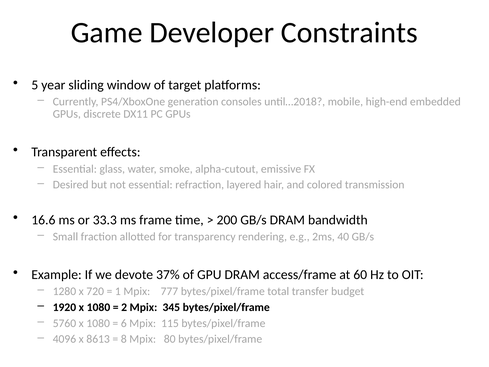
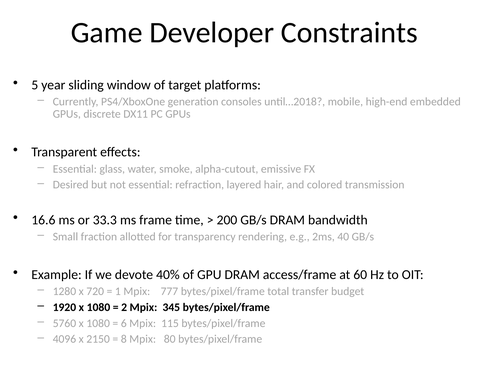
37%: 37% -> 40% (168, 274)
8613: 8613 -> 2150 (98, 339)
